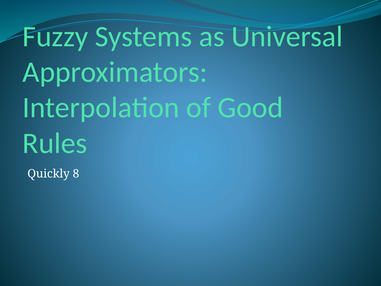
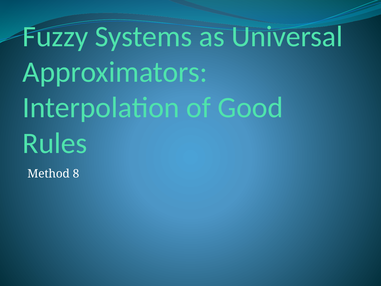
Quickly: Quickly -> Method (49, 174)
